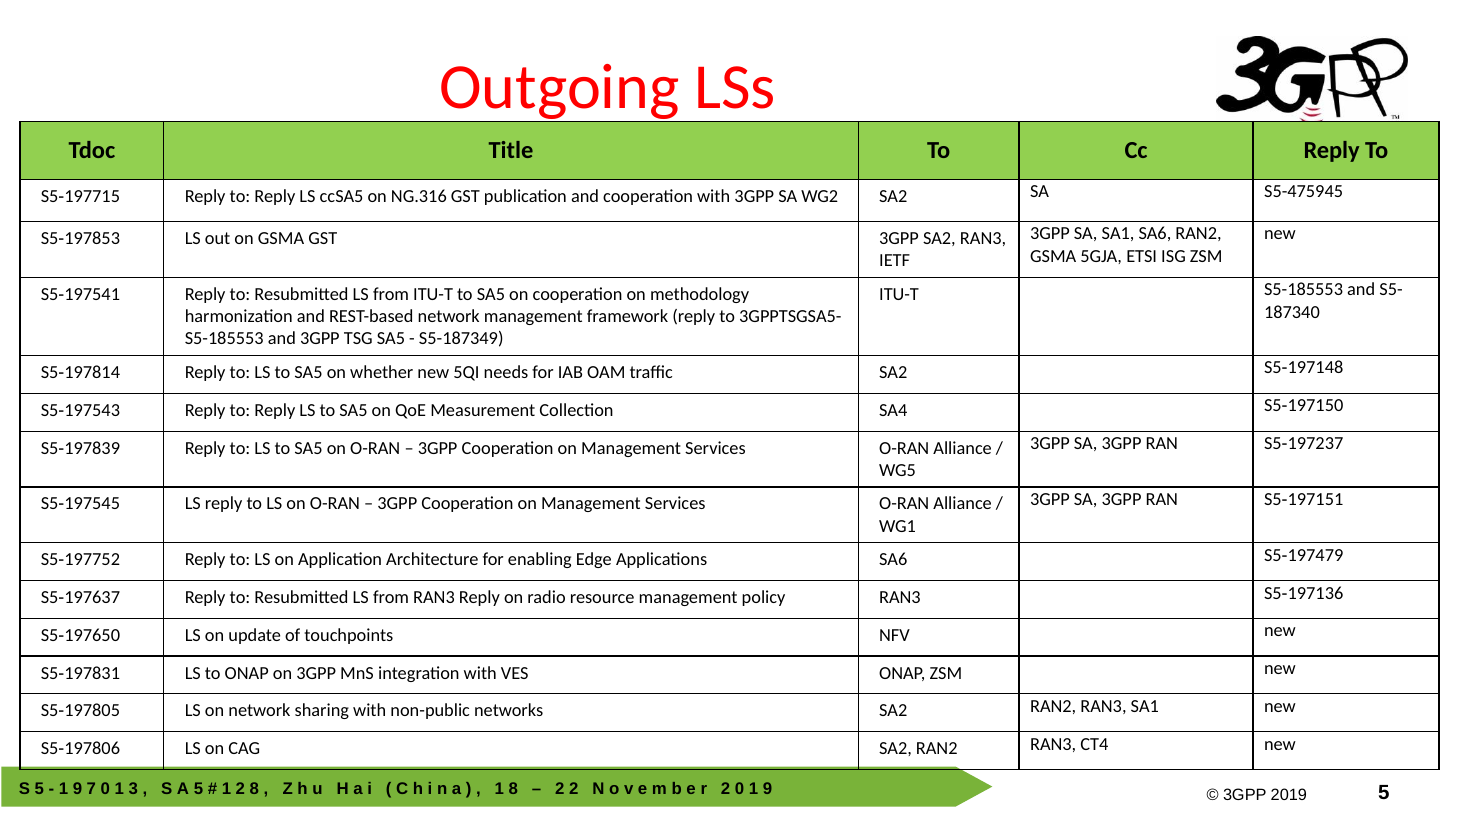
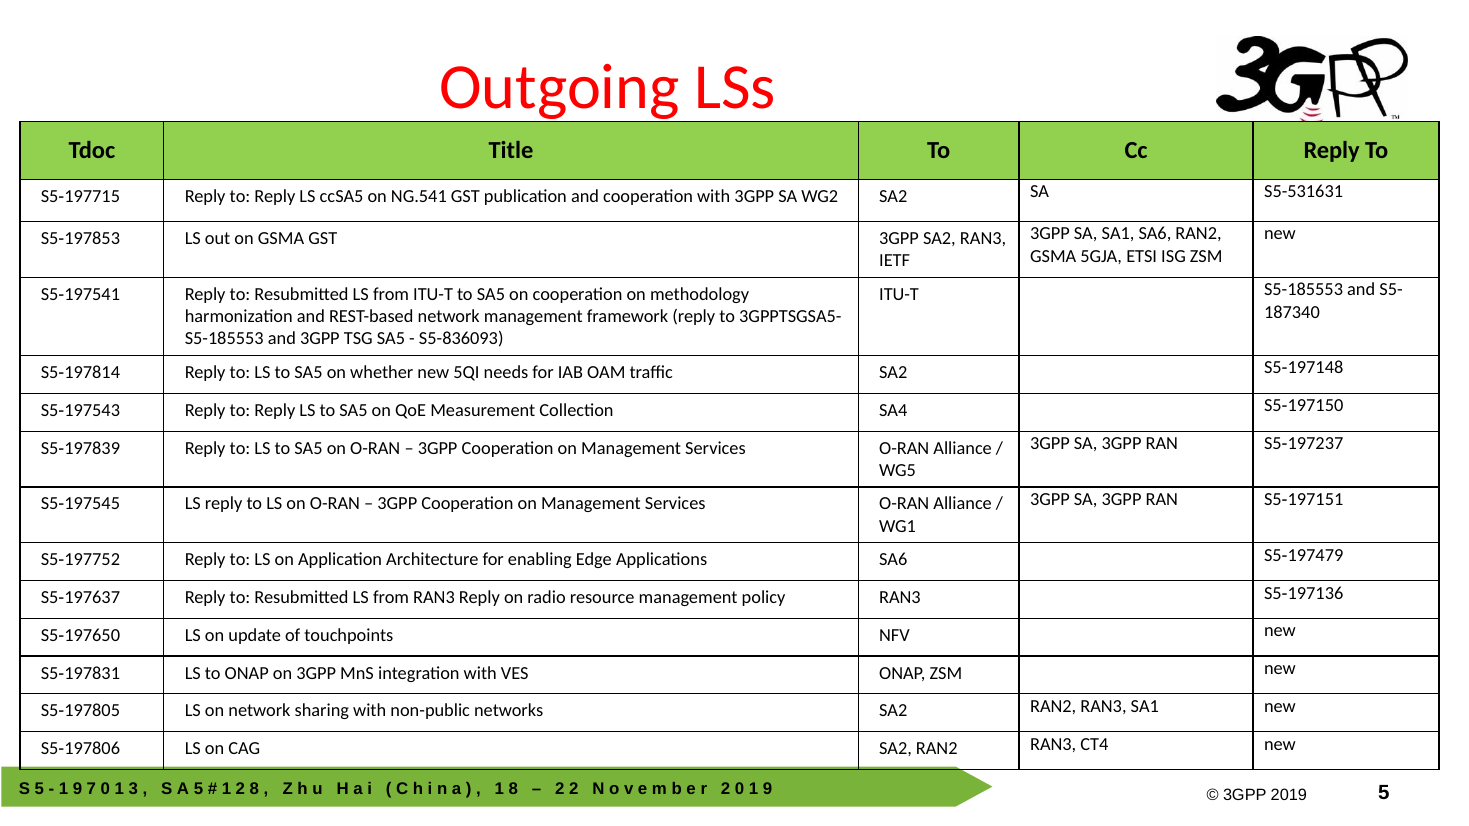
NG.316: NG.316 -> NG.541 (419, 196)
S5-475945: S5-475945 -> S5-531631 (1304, 192)
S5-187349: S5-187349 -> S5-836093 (461, 339)
